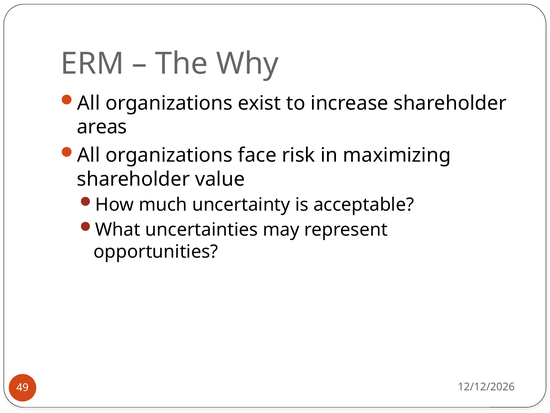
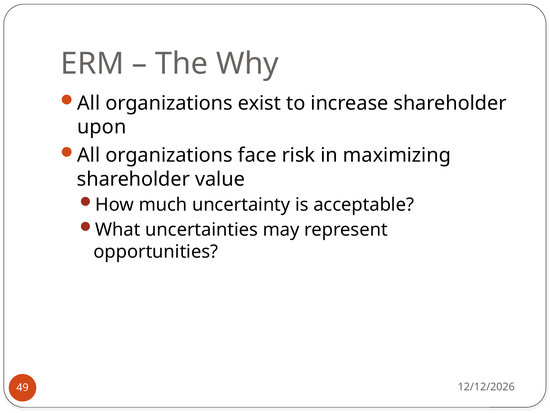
areas: areas -> upon (102, 127)
